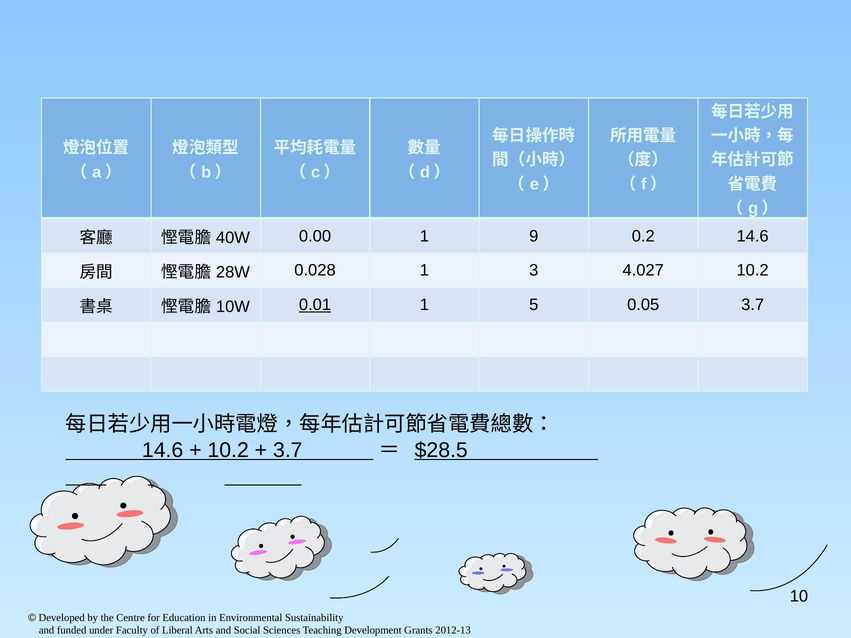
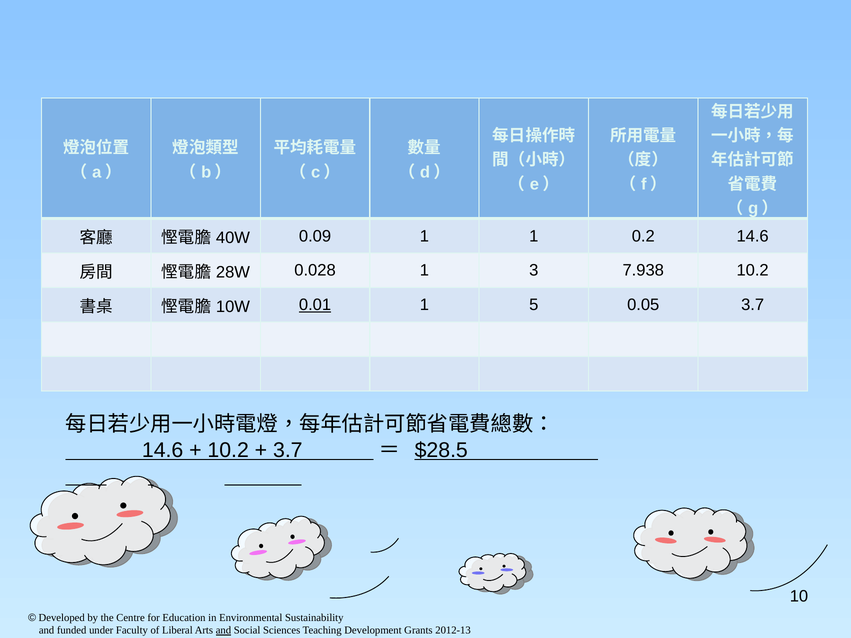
0.00: 0.00 -> 0.09 (315, 236)
1 9: 9 -> 1 (534, 236)
4.027: 4.027 -> 7.938 (643, 271)
and underline: none -> present (223, 631)
